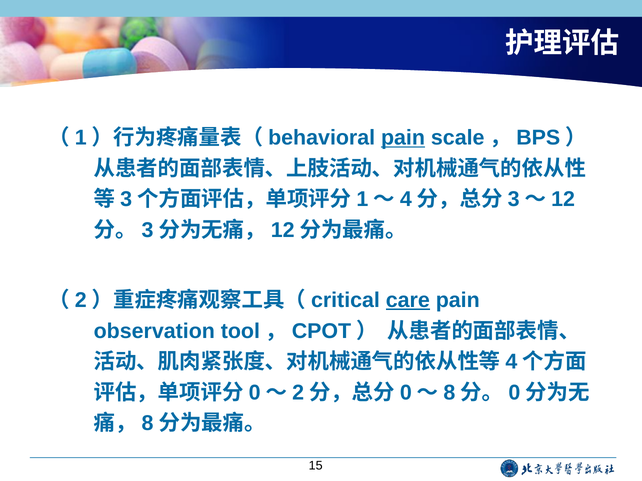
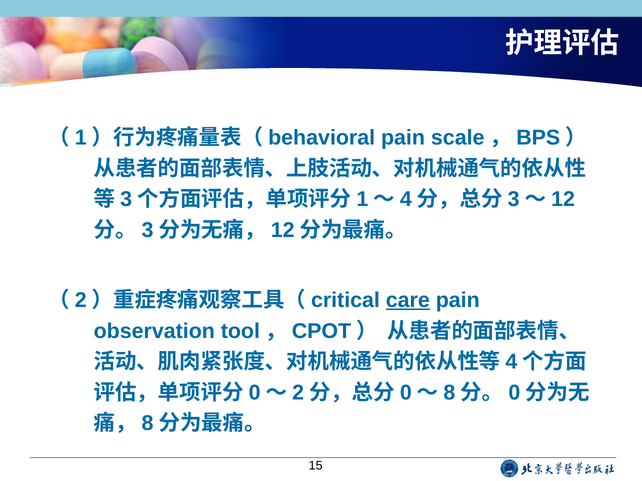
pain underline: present -> none (403, 138)
